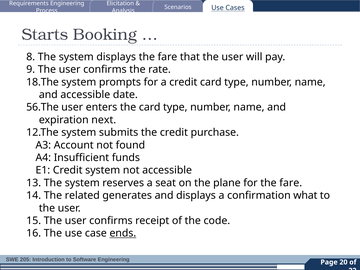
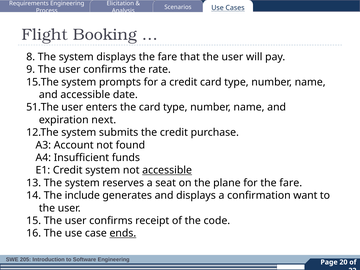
Starts: Starts -> Flight (45, 35)
18.The: 18.The -> 15.The (42, 82)
56.The: 56.The -> 51.The (42, 107)
accessible underline: none -> present (167, 170)
related: related -> include (82, 195)
what: what -> want (305, 195)
